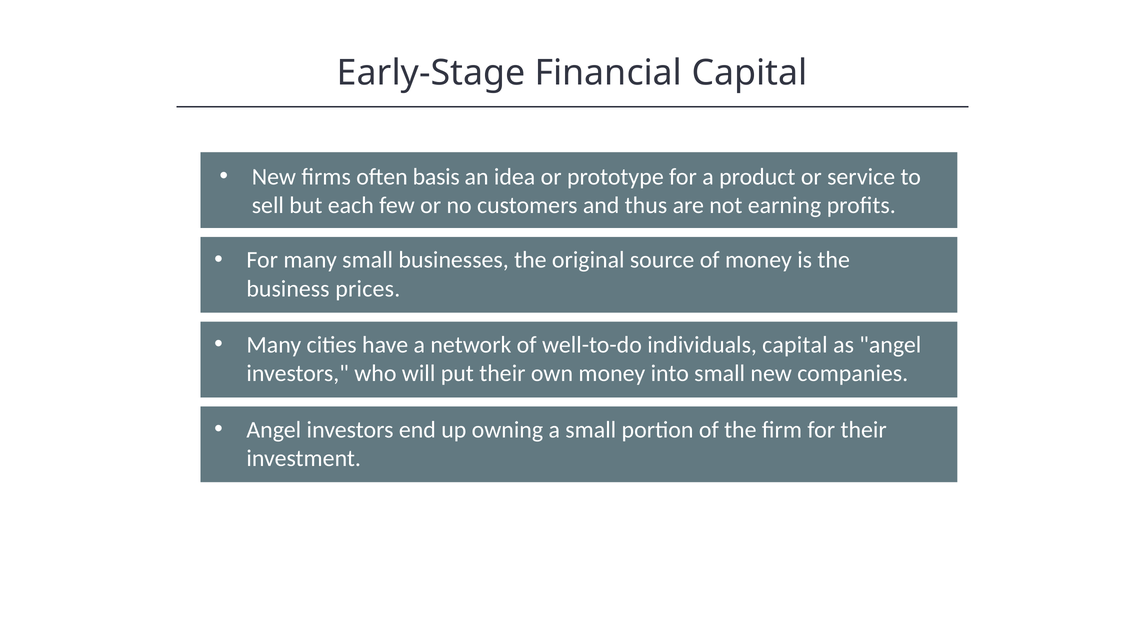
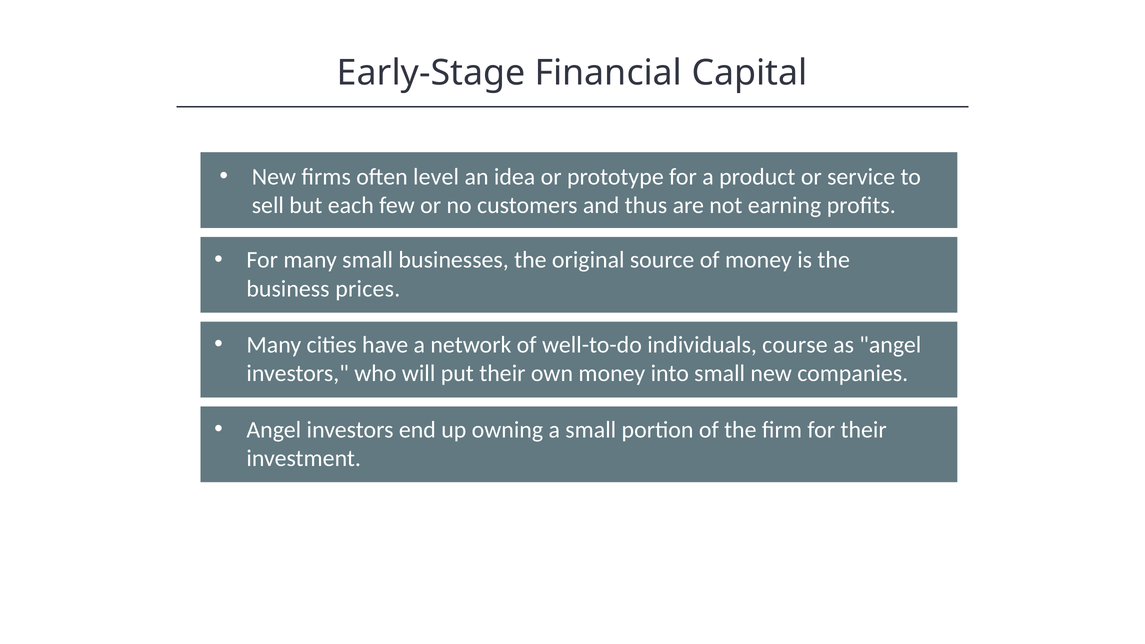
basis: basis -> level (436, 177)
individuals capital: capital -> course (795, 345)
